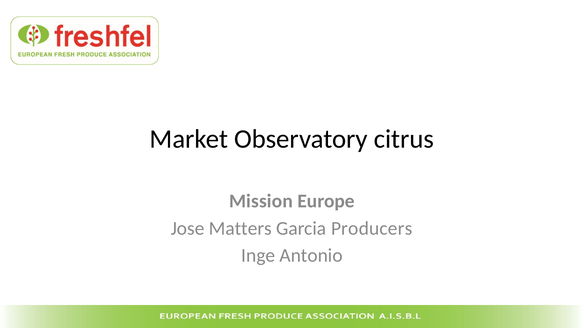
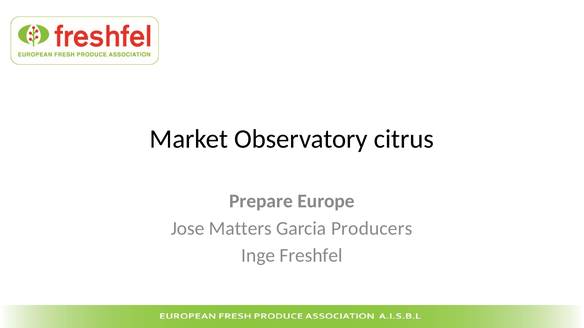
Mission: Mission -> Prepare (261, 201)
Antonio: Antonio -> Freshfel (311, 256)
